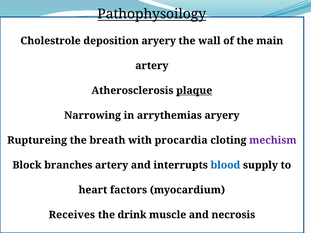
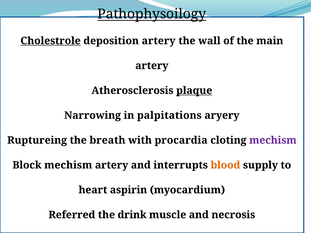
Cholestrole underline: none -> present (51, 41)
deposition aryery: aryery -> artery (159, 41)
arrythemias: arrythemias -> palpitations (169, 115)
Block branches: branches -> mechism (68, 165)
blood colour: blue -> orange (225, 165)
factors: factors -> aspirin (129, 190)
Receives: Receives -> Referred (72, 215)
